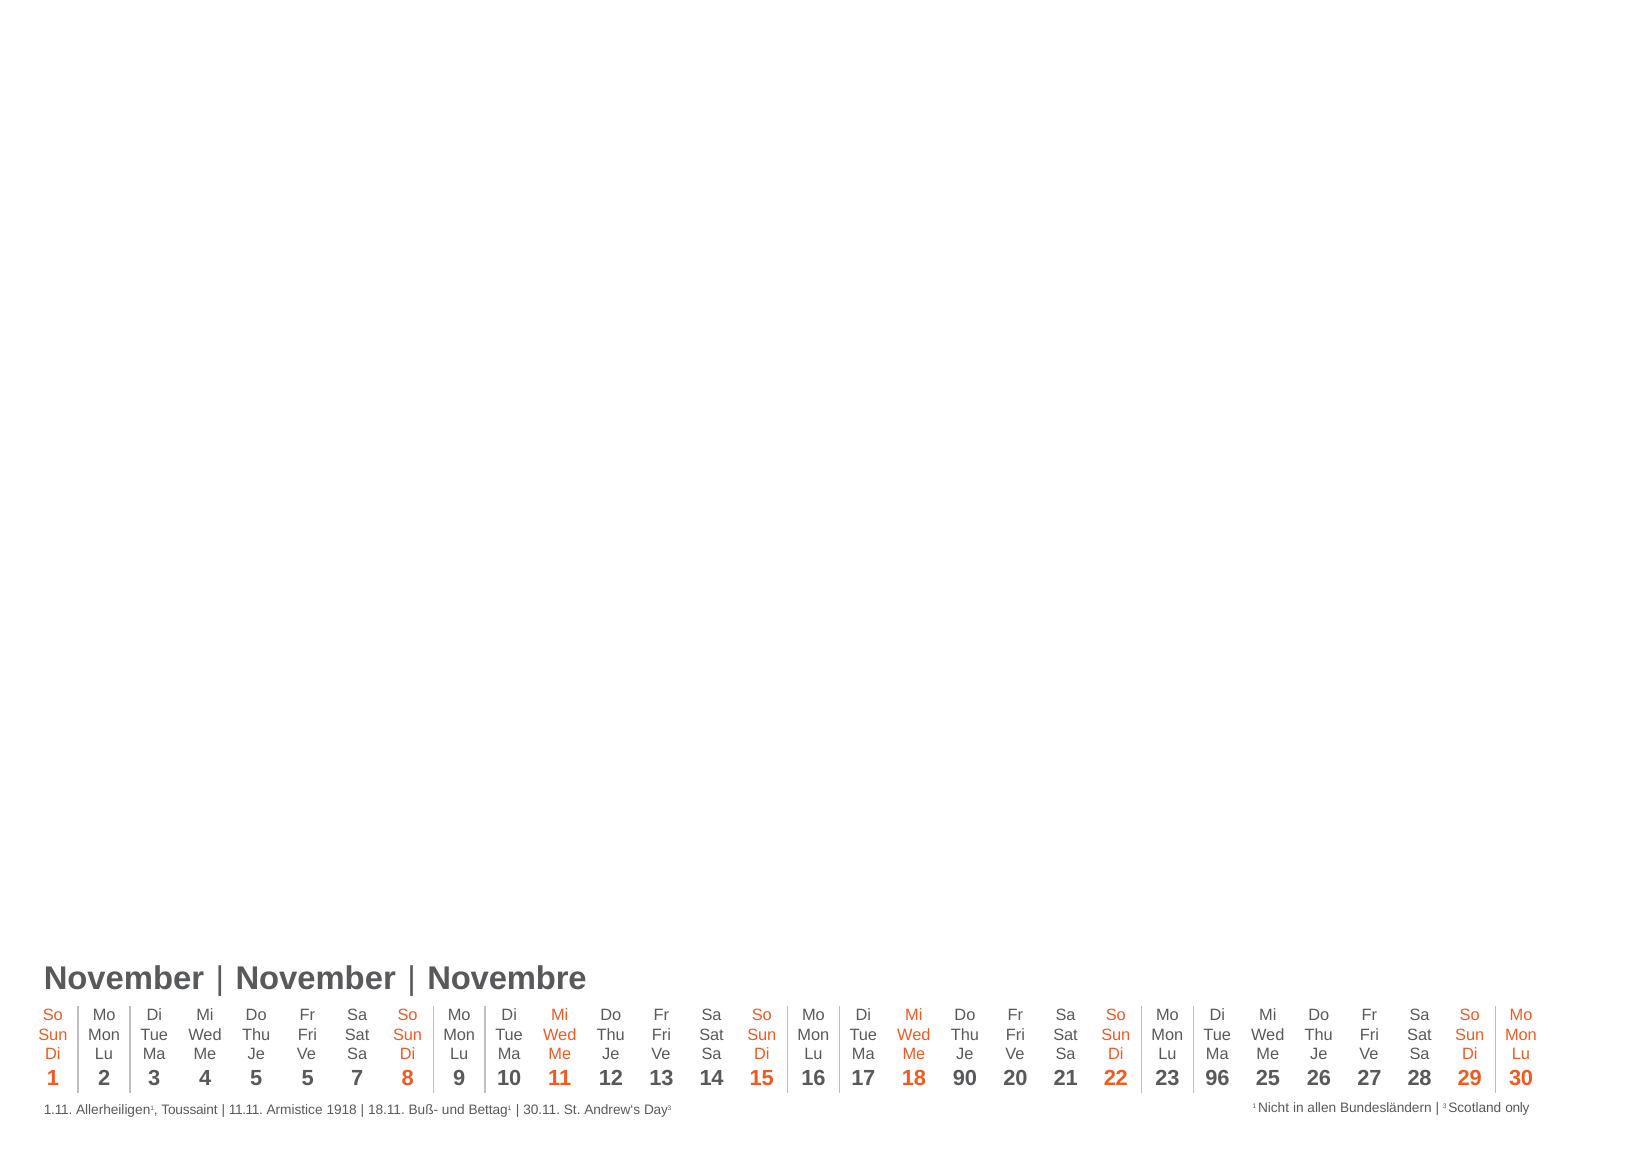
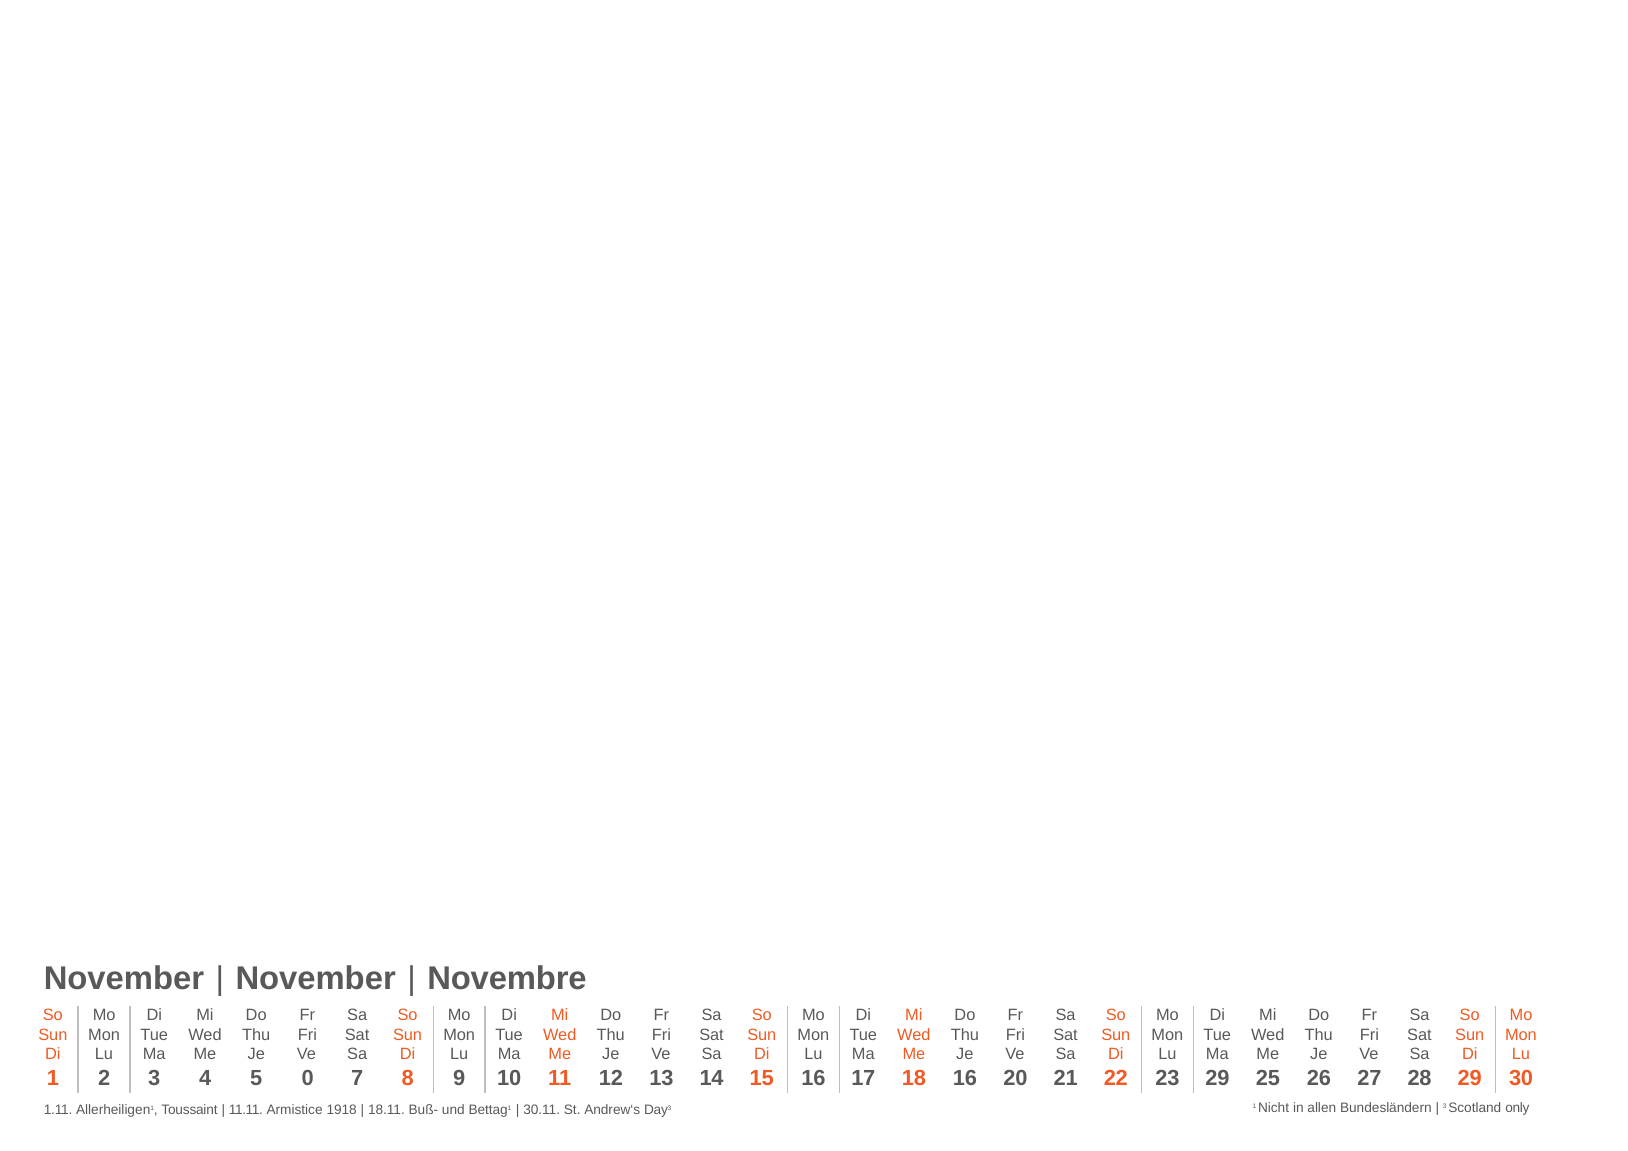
5 5: 5 -> 0 (308, 1078)
18 90: 90 -> 16 (965, 1078)
23 96: 96 -> 29 (1217, 1078)
